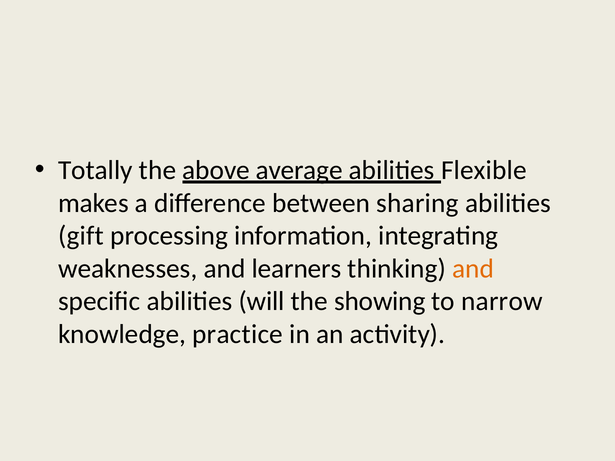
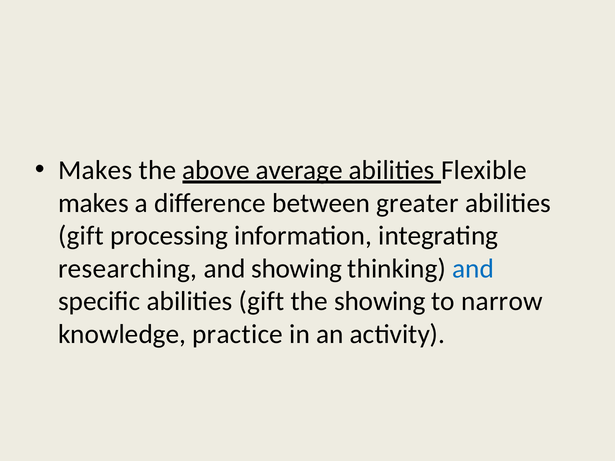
Totally: Totally -> Makes (95, 170)
sharing: sharing -> greater (418, 203)
weaknesses: weaknesses -> researching (128, 269)
and learners: learners -> showing (297, 269)
and colour: orange -> blue (473, 269)
specific abilities will: will -> gift (261, 302)
